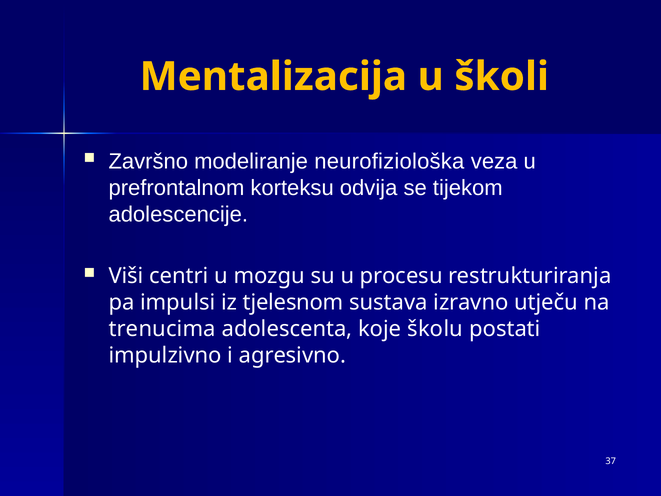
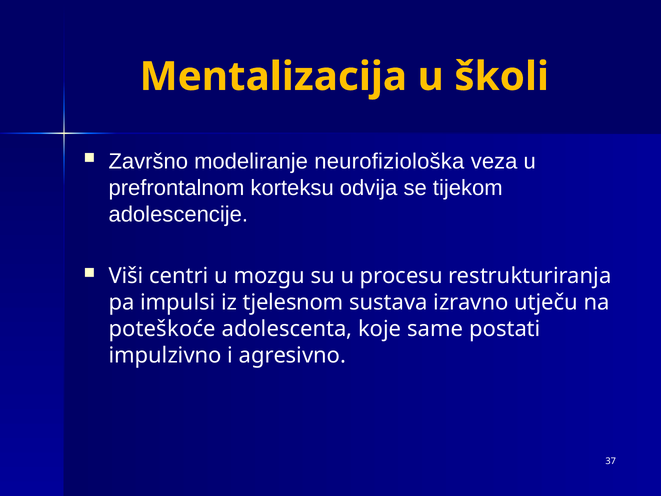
trenucima: trenucima -> poteškoće (162, 329)
školu: školu -> same (435, 329)
